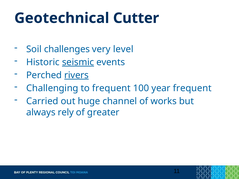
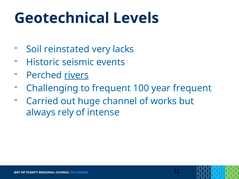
Cutter: Cutter -> Levels (136, 18)
challenges: challenges -> reinstated (67, 49)
level: level -> lacks (123, 49)
seismic underline: present -> none (78, 62)
greater: greater -> intense (103, 112)
